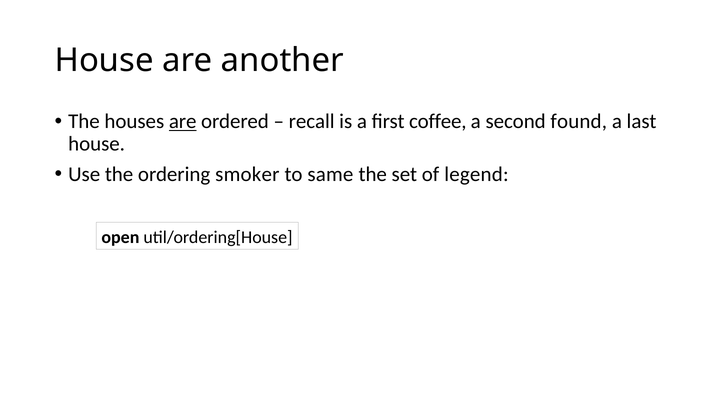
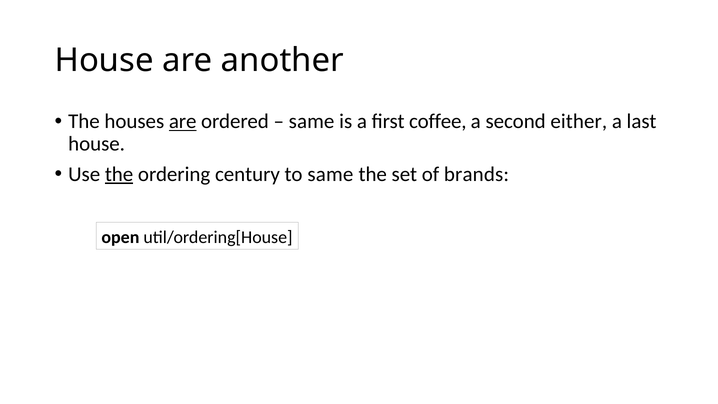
recall: recall -> same (312, 121)
found: found -> either (579, 121)
the underline: none -> present (119, 174)
smoker: smoker -> century (247, 174)
legend: legend -> brands (476, 174)
